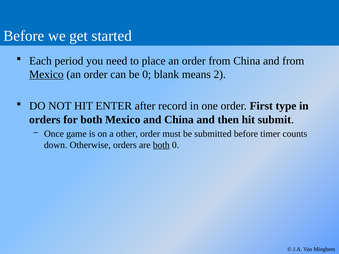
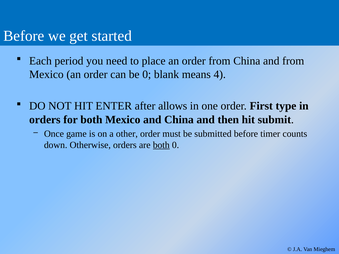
Mexico underline: present -> none (46, 74)
2: 2 -> 4 (220, 74)
record: record -> allows (173, 106)
